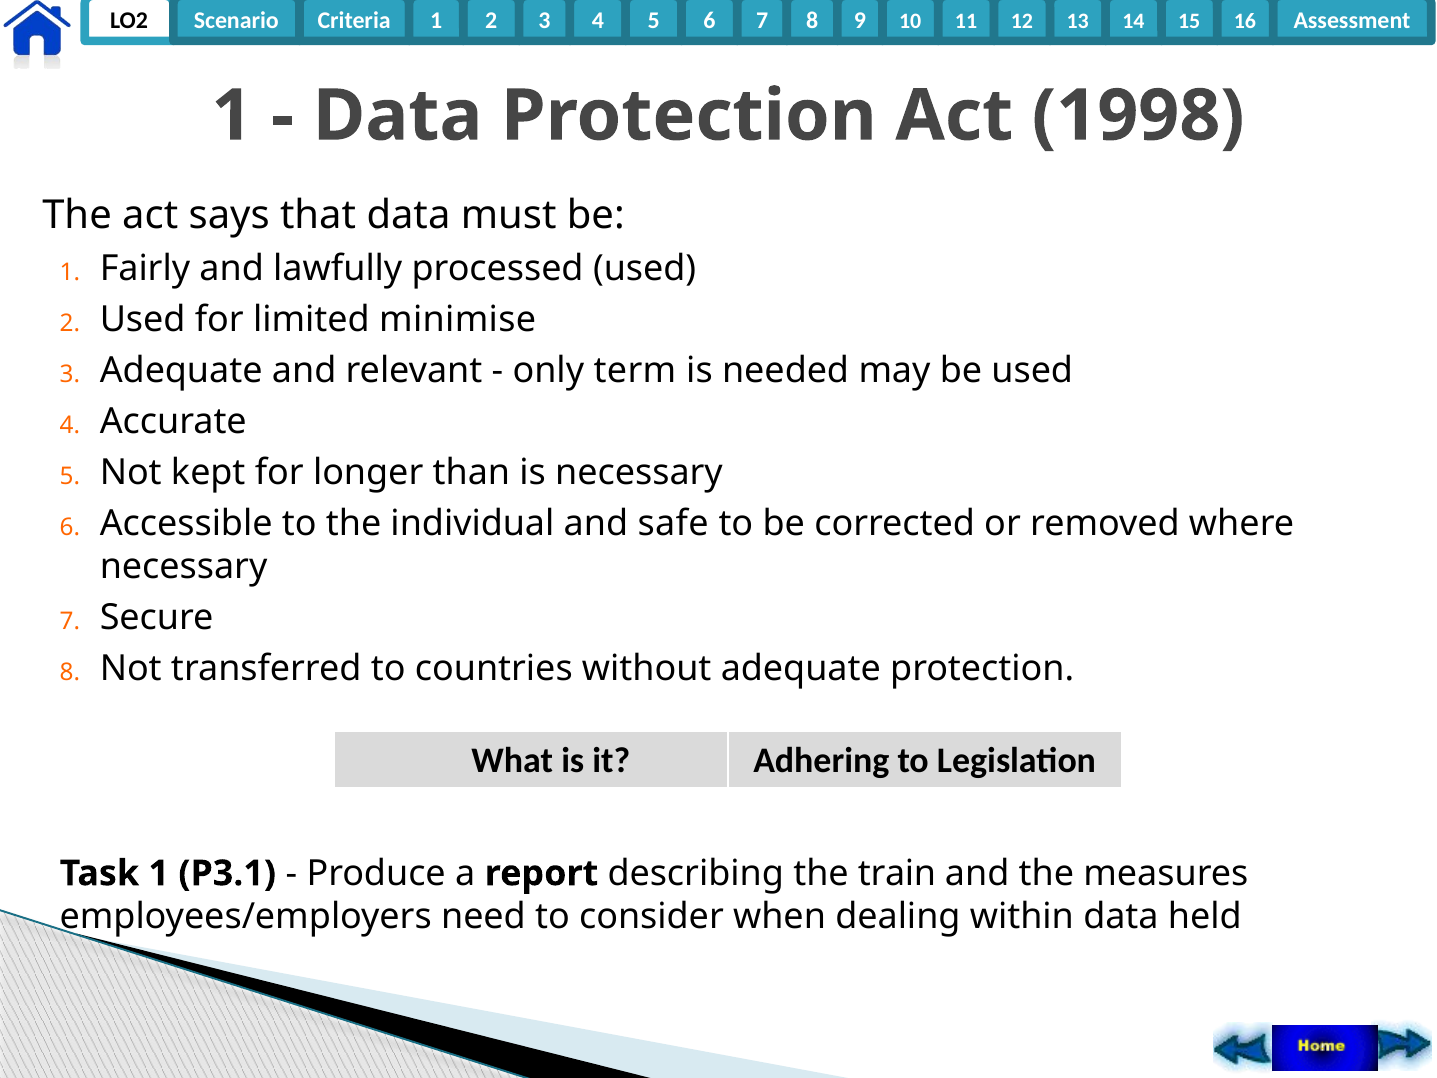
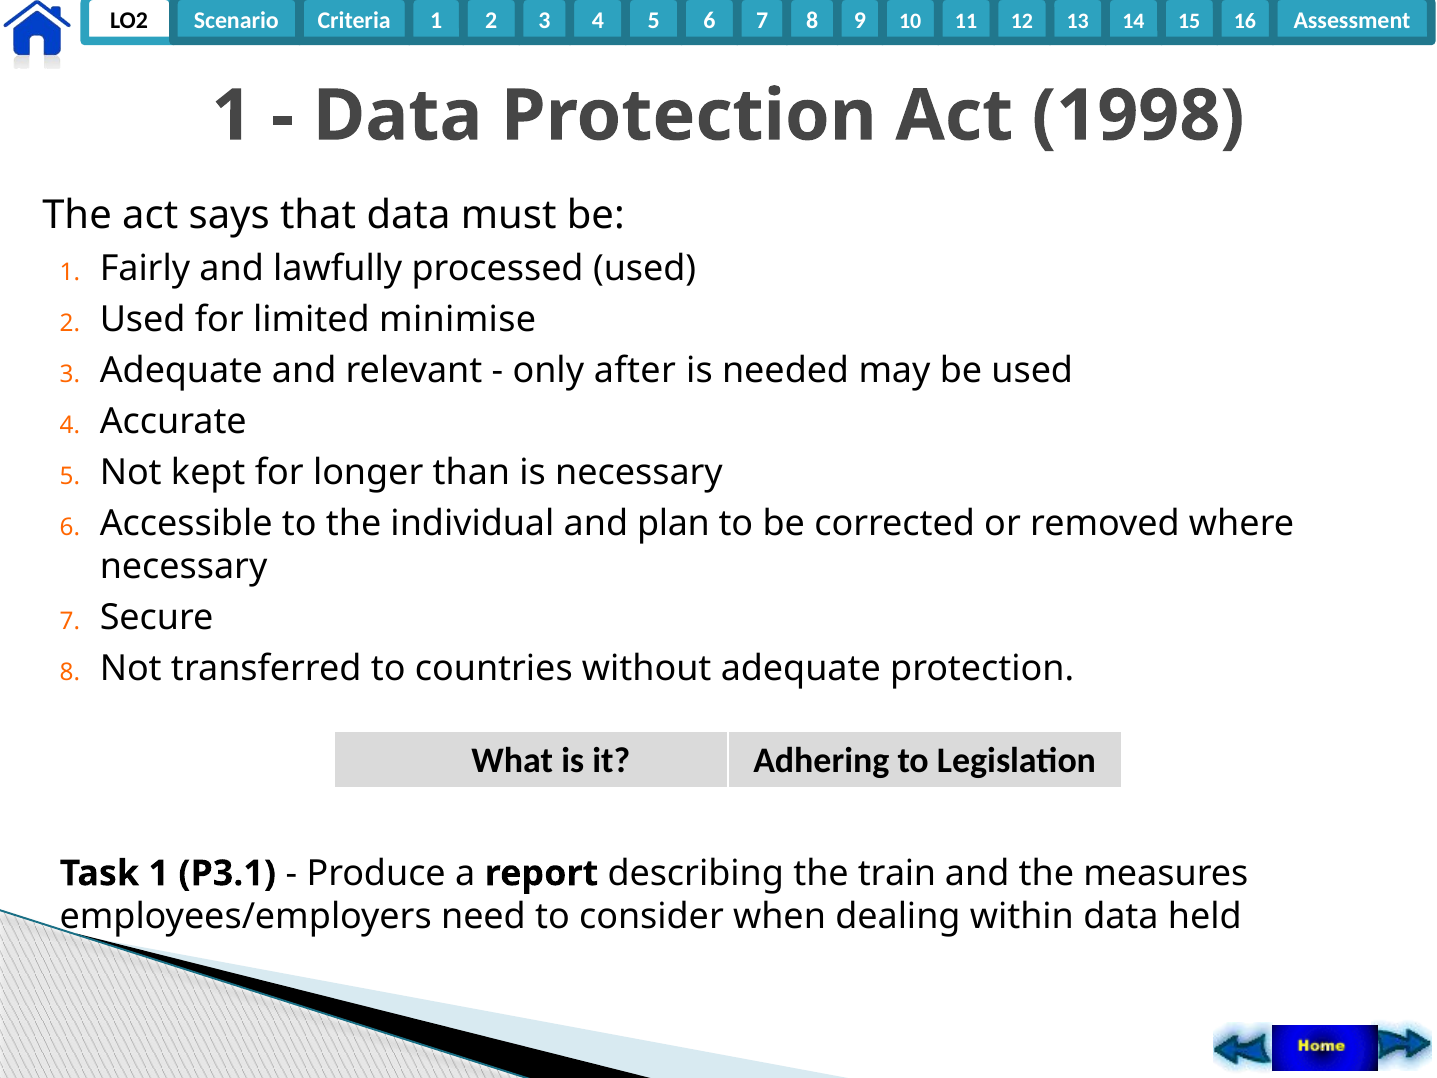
term: term -> after (635, 370)
safe: safe -> plan (674, 524)
